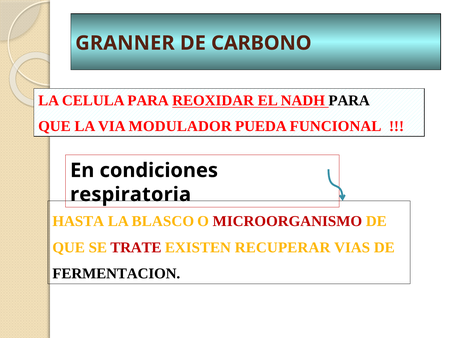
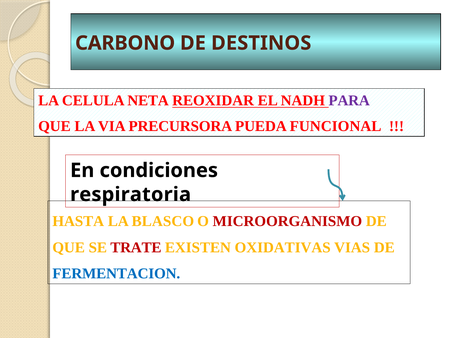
GRANNER: GRANNER -> CARBONO (125, 43)
CARBONO: CARBONO -> DESTINOS (261, 43)
CELULA PARA: PARA -> NETA (148, 101)
PARA colour: black -> purple (349, 101)
MODULADOR: MODULADOR -> PRECURSORA (180, 126)
RECUPERAR: RECUPERAR -> OXIDATIVAS (283, 248)
FERMENTACION colour: black -> blue (116, 274)
